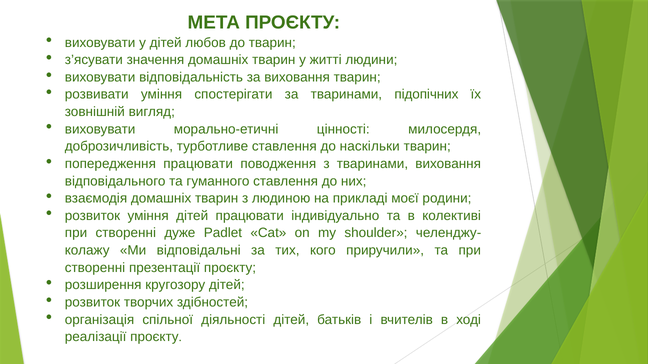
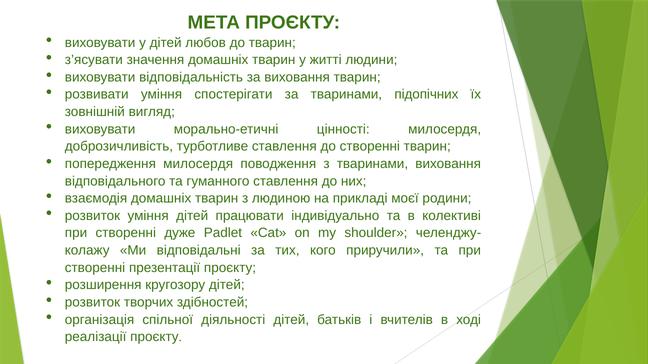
до наскільки: наскільки -> створенні (370, 147)
попередження працювати: працювати -> милосердя (198, 164)
